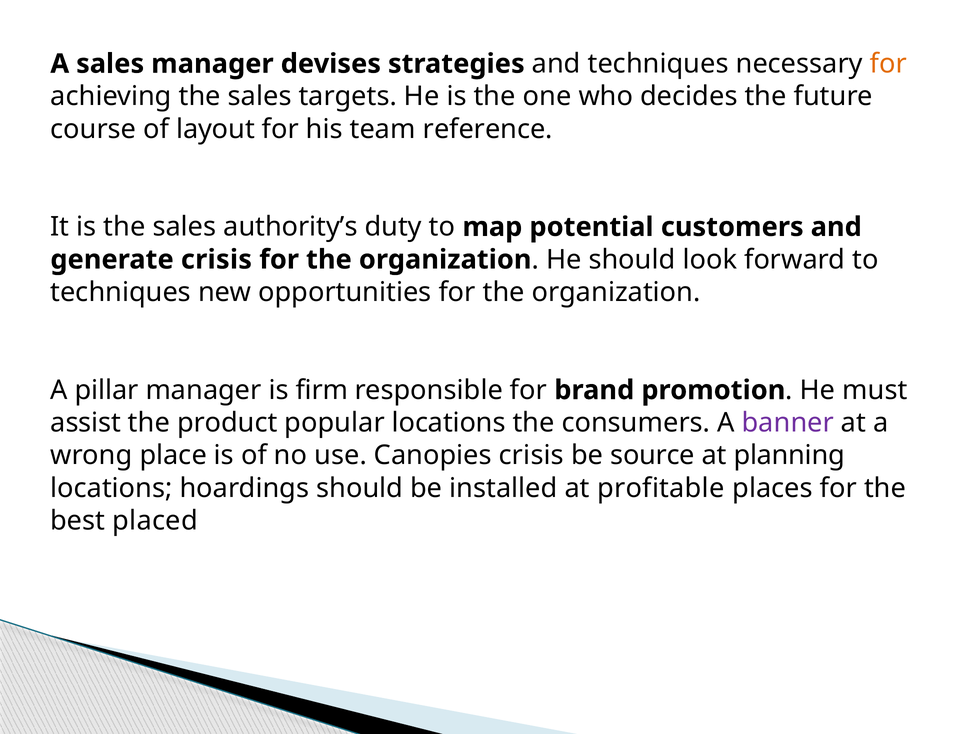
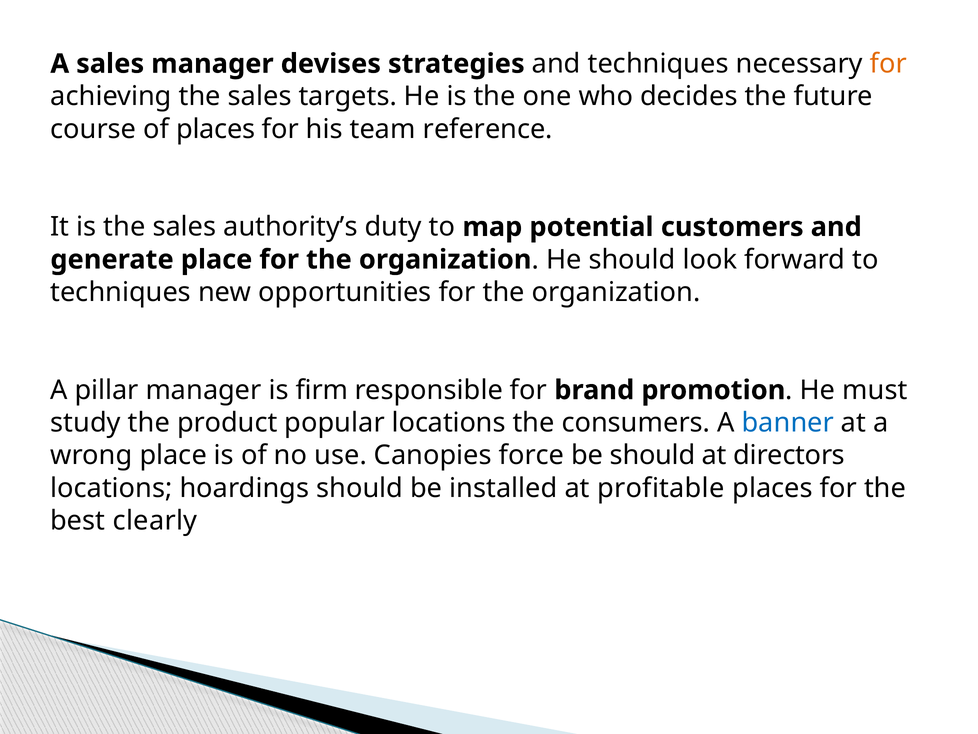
of layout: layout -> places (216, 129)
generate crisis: crisis -> place (217, 259)
assist: assist -> study (86, 423)
banner colour: purple -> blue (788, 423)
Canopies crisis: crisis -> force (531, 455)
be source: source -> should (653, 455)
planning: planning -> directors (789, 455)
placed: placed -> clearly (155, 520)
